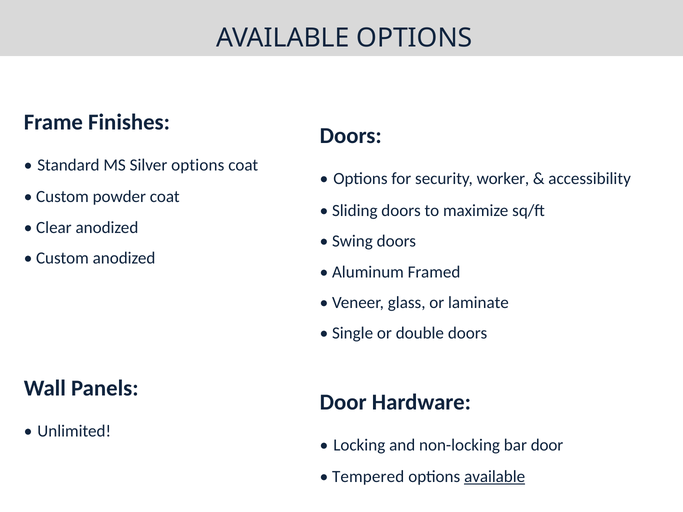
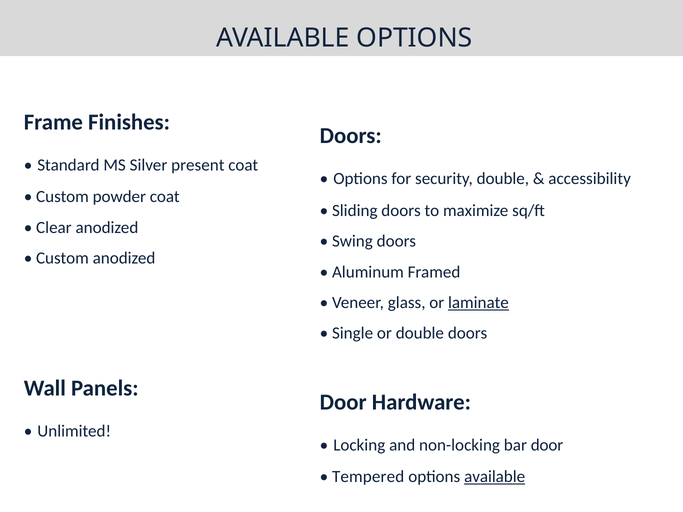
Silver options: options -> present (198, 165)
security worker: worker -> double (503, 179)
laminate underline: none -> present (478, 303)
